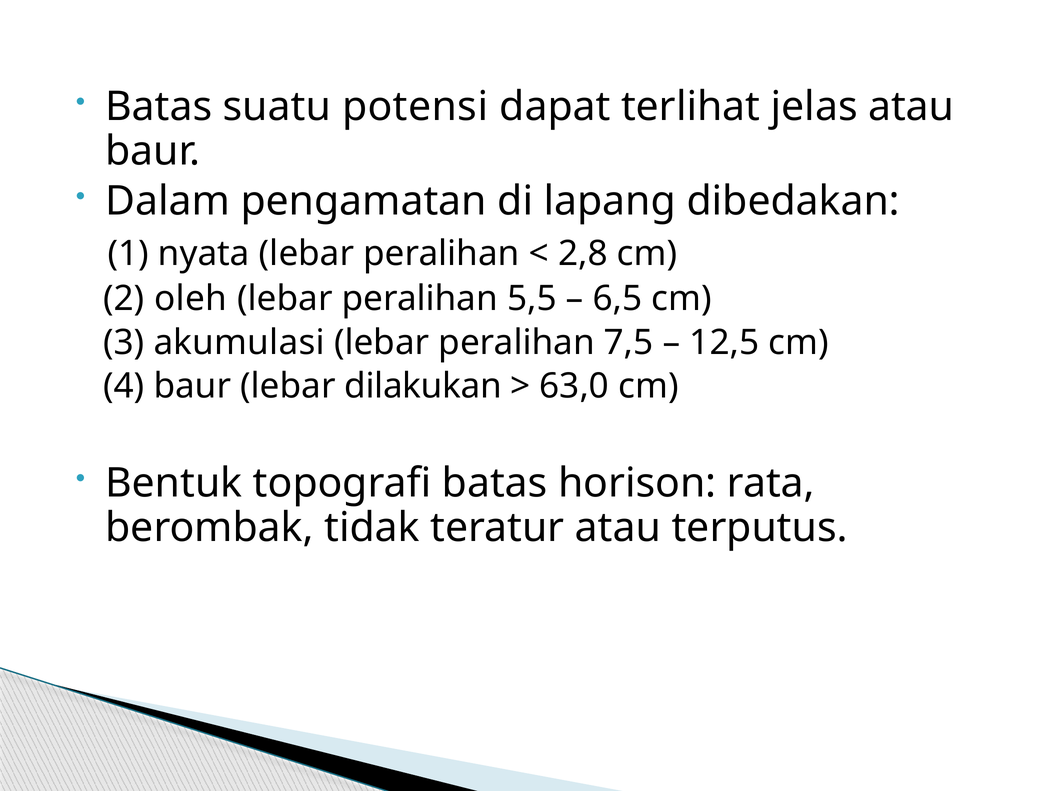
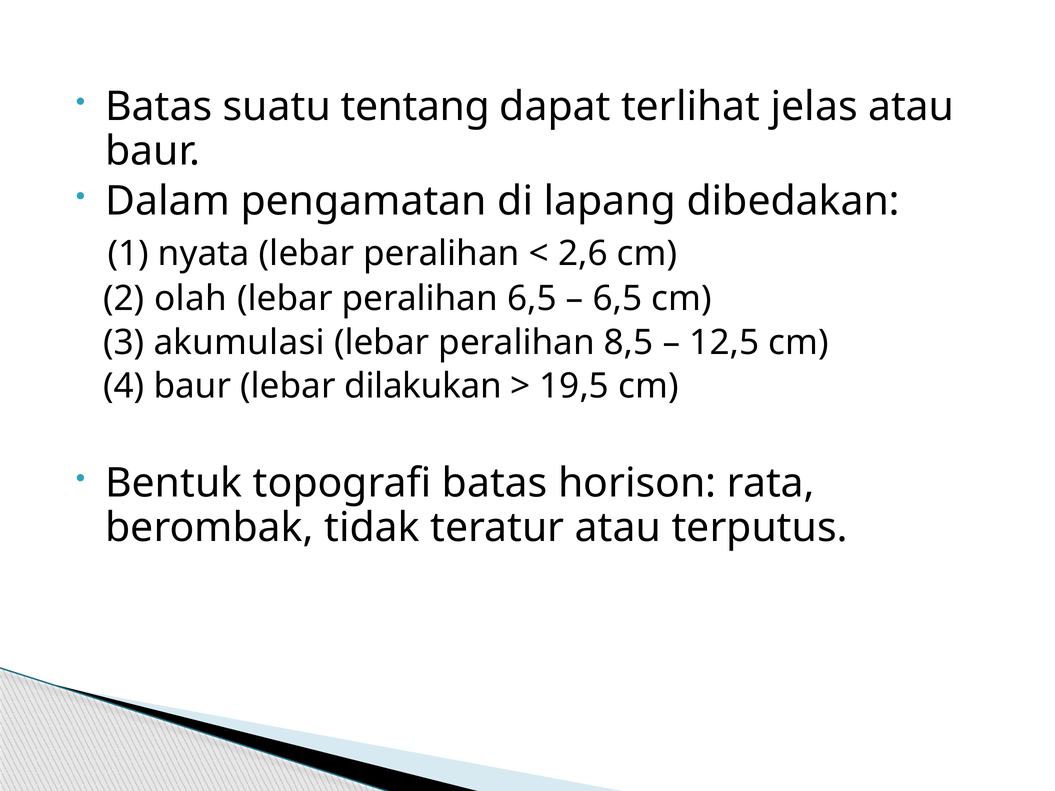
potensi: potensi -> tentang (415, 107)
2,8: 2,8 -> 2,6 (583, 254)
oleh: oleh -> olah (191, 299)
peralihan 5,5: 5,5 -> 6,5 (532, 299)
7,5: 7,5 -> 8,5 (629, 343)
63,0: 63,0 -> 19,5 (574, 386)
